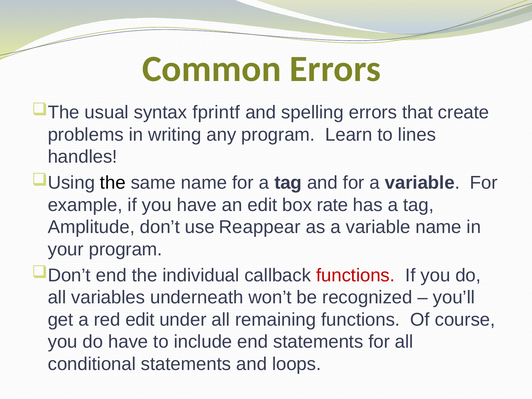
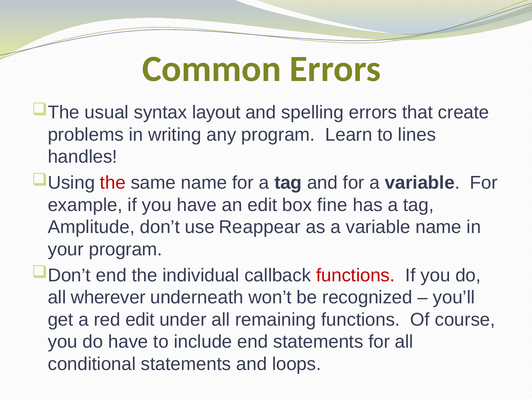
fprintf: fprintf -> layout (216, 113)
the colour: black -> red (113, 183)
rate: rate -> fine (332, 205)
variables: variables -> wherever (108, 297)
